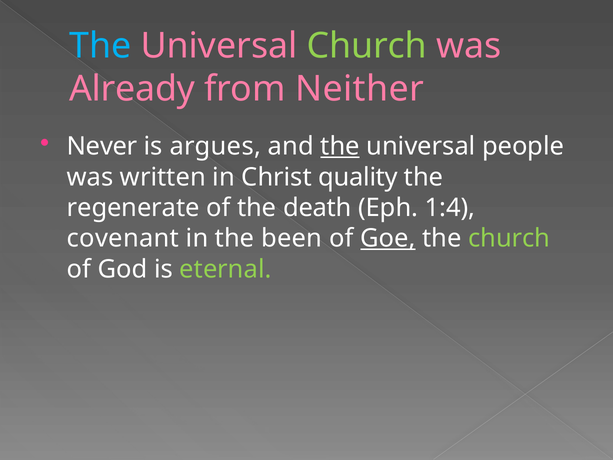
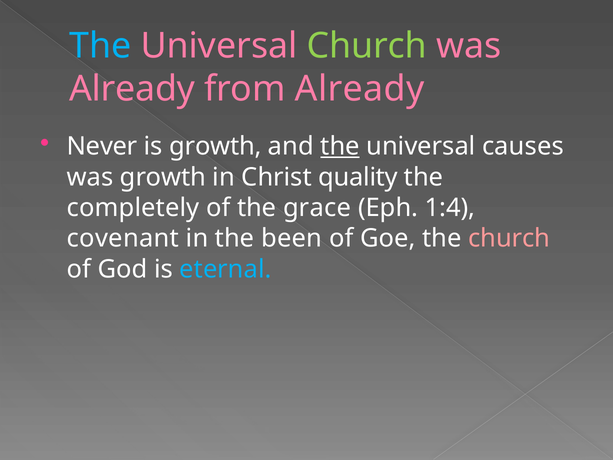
from Neither: Neither -> Already (360, 89)
is argues: argues -> growth (215, 146)
people: people -> causes (523, 146)
was written: written -> growth (163, 177)
regenerate: regenerate -> completely (133, 208)
death: death -> grace (317, 208)
Goe underline: present -> none (388, 238)
church colour: light green -> pink (509, 238)
eternal colour: light green -> light blue (225, 269)
